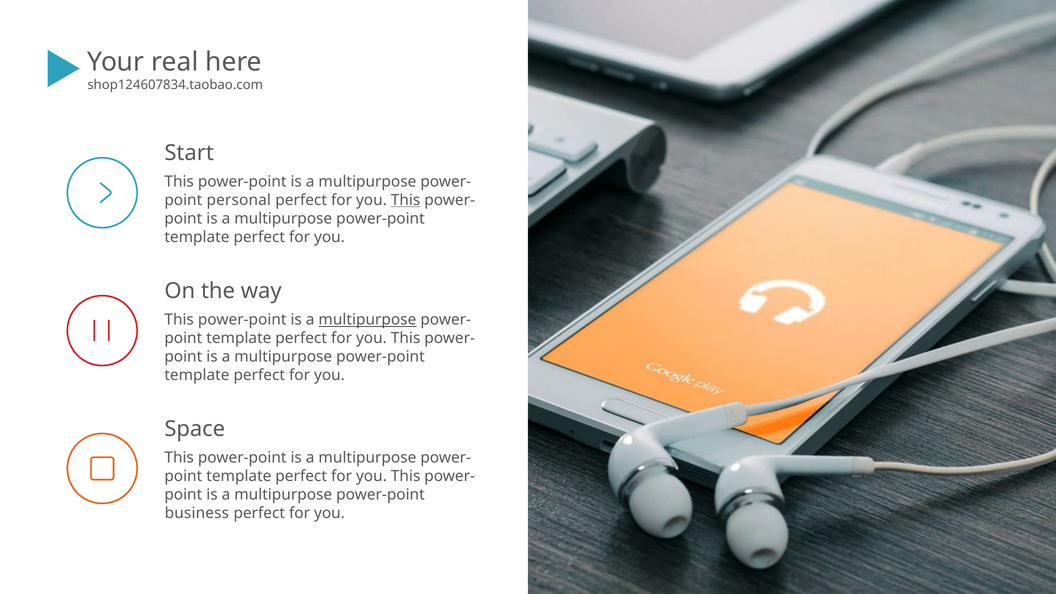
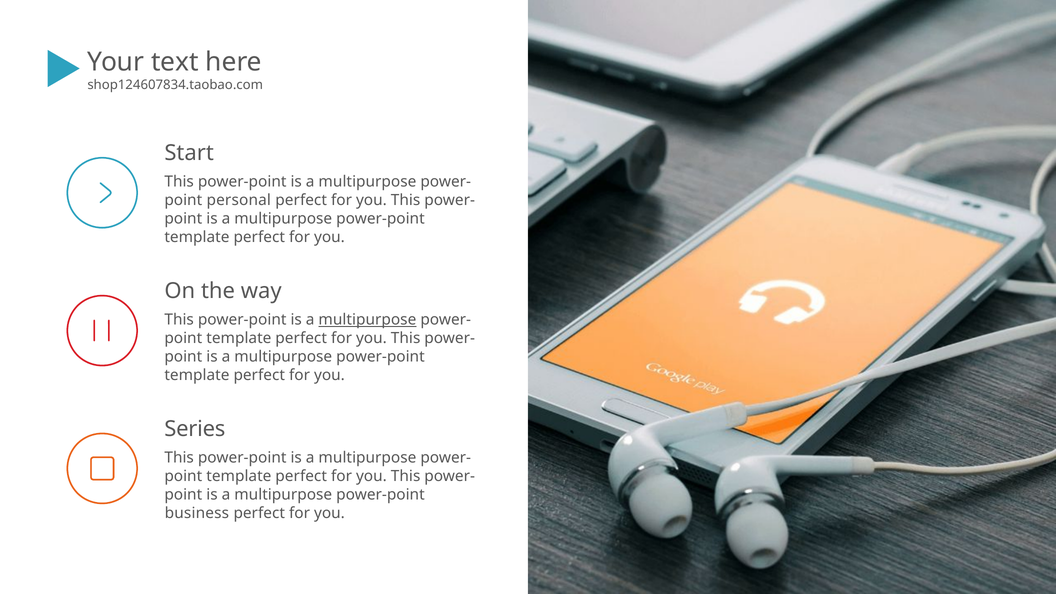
real: real -> text (175, 62)
This underline: present -> none (406, 200)
Space: Space -> Series (195, 429)
